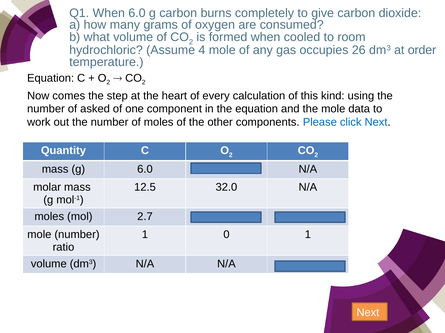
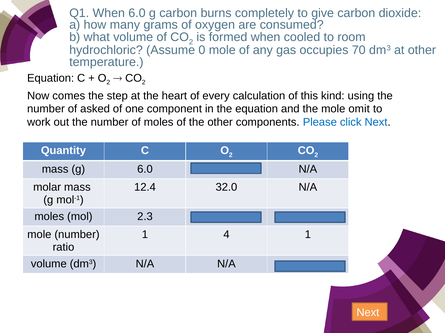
4: 4 -> 0 (202, 50)
26: 26 -> 70 (359, 50)
at order: order -> other (422, 50)
data: data -> omit (359, 109)
12.5: 12.5 -> 12.4 (145, 188)
2.7: 2.7 -> 2.3 (145, 217)
0: 0 -> 4 (226, 235)
